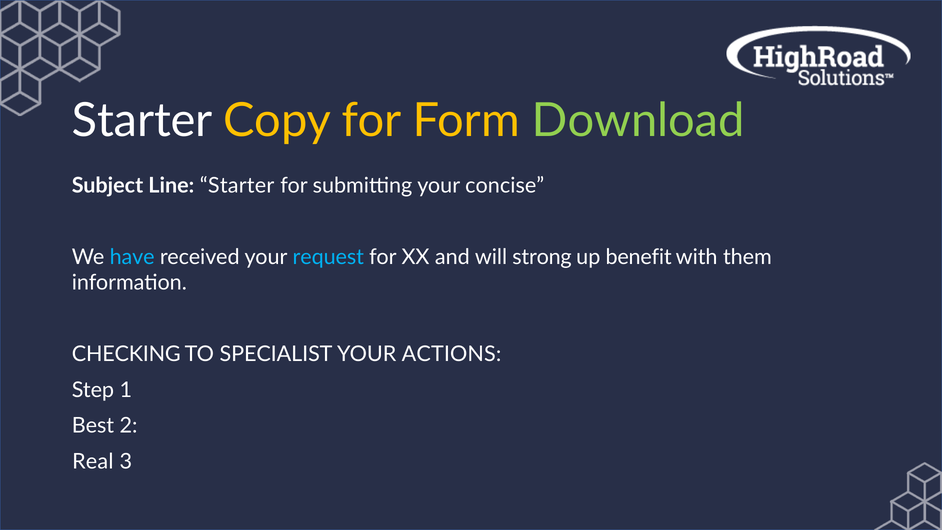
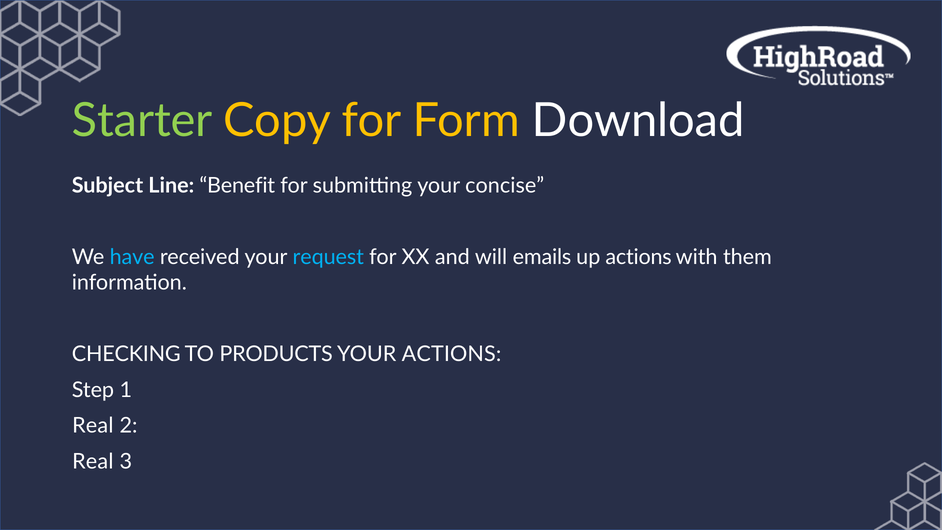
Starter colour: white -> light green (142, 121)
Download colour: light green -> white (638, 121)
Line Starter: Starter -> Benefit (237, 185)
strong: strong -> emails (542, 257)
up benefit: benefit -> actions (639, 257)
SPECIALIST: SPECIALIST -> PRODUCTS (276, 354)
Best: Best -> Real (93, 426)
